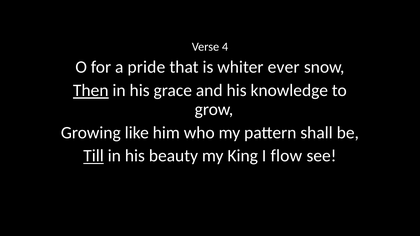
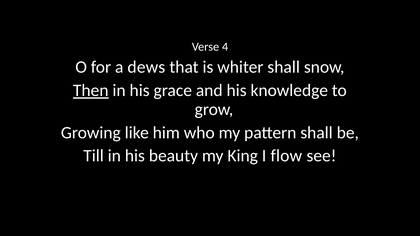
pride: pride -> dews (146, 67)
whiter ever: ever -> shall (284, 67)
Till underline: present -> none (94, 156)
